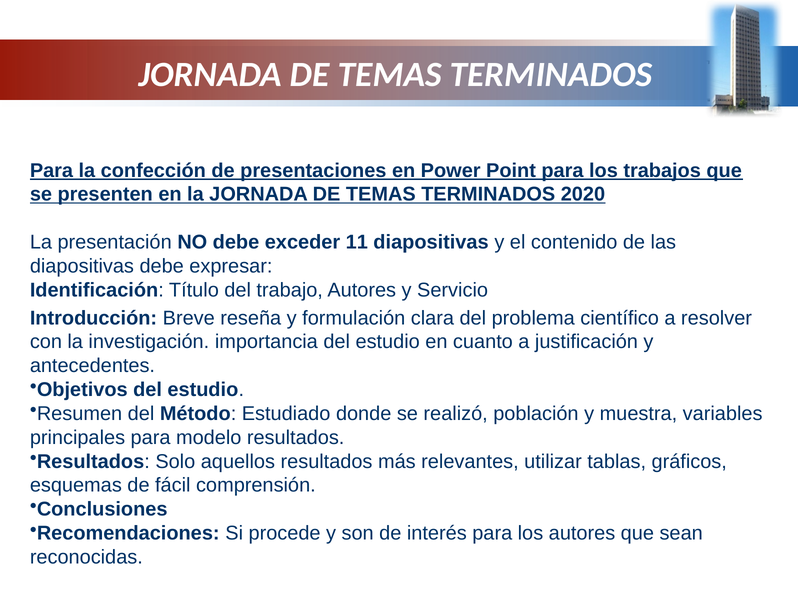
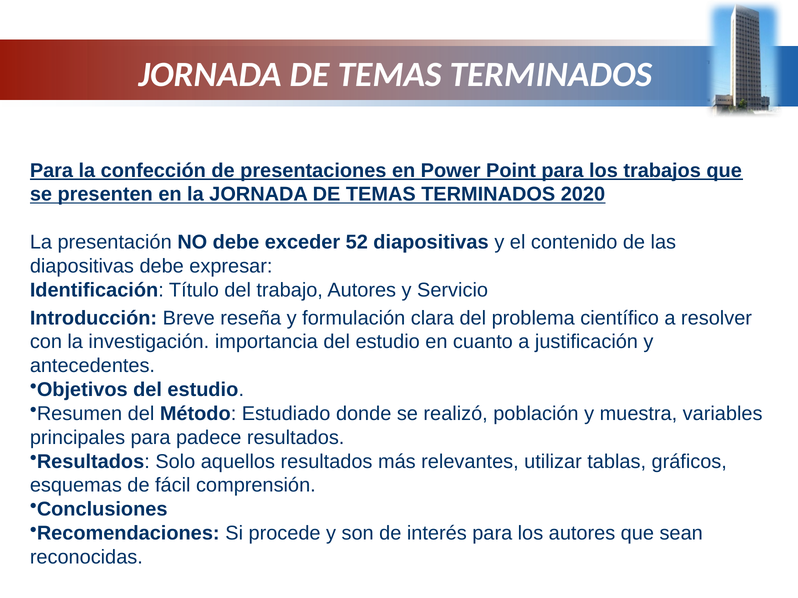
11: 11 -> 52 (357, 242)
modelo: modelo -> padece (209, 438)
